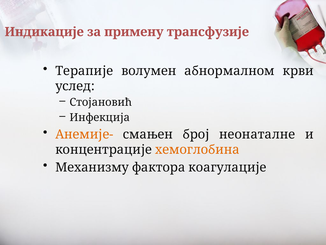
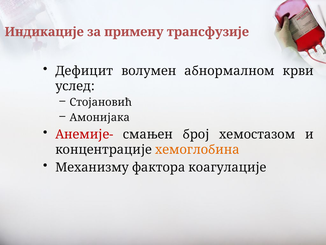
Терапије: Терапије -> Дефицит (84, 71)
Инфекција: Инфекција -> Амонијака (100, 117)
Анемије- colour: orange -> red (84, 134)
неонаталне: неонаталне -> хемостазом (257, 134)
